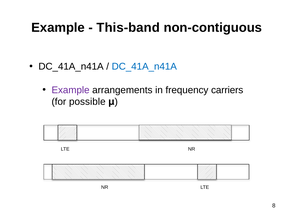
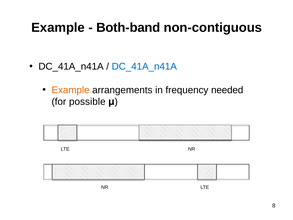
This-band: This-band -> Both-band (128, 28)
Example colour: purple -> orange (71, 90)
carriers: carriers -> needed (227, 90)
